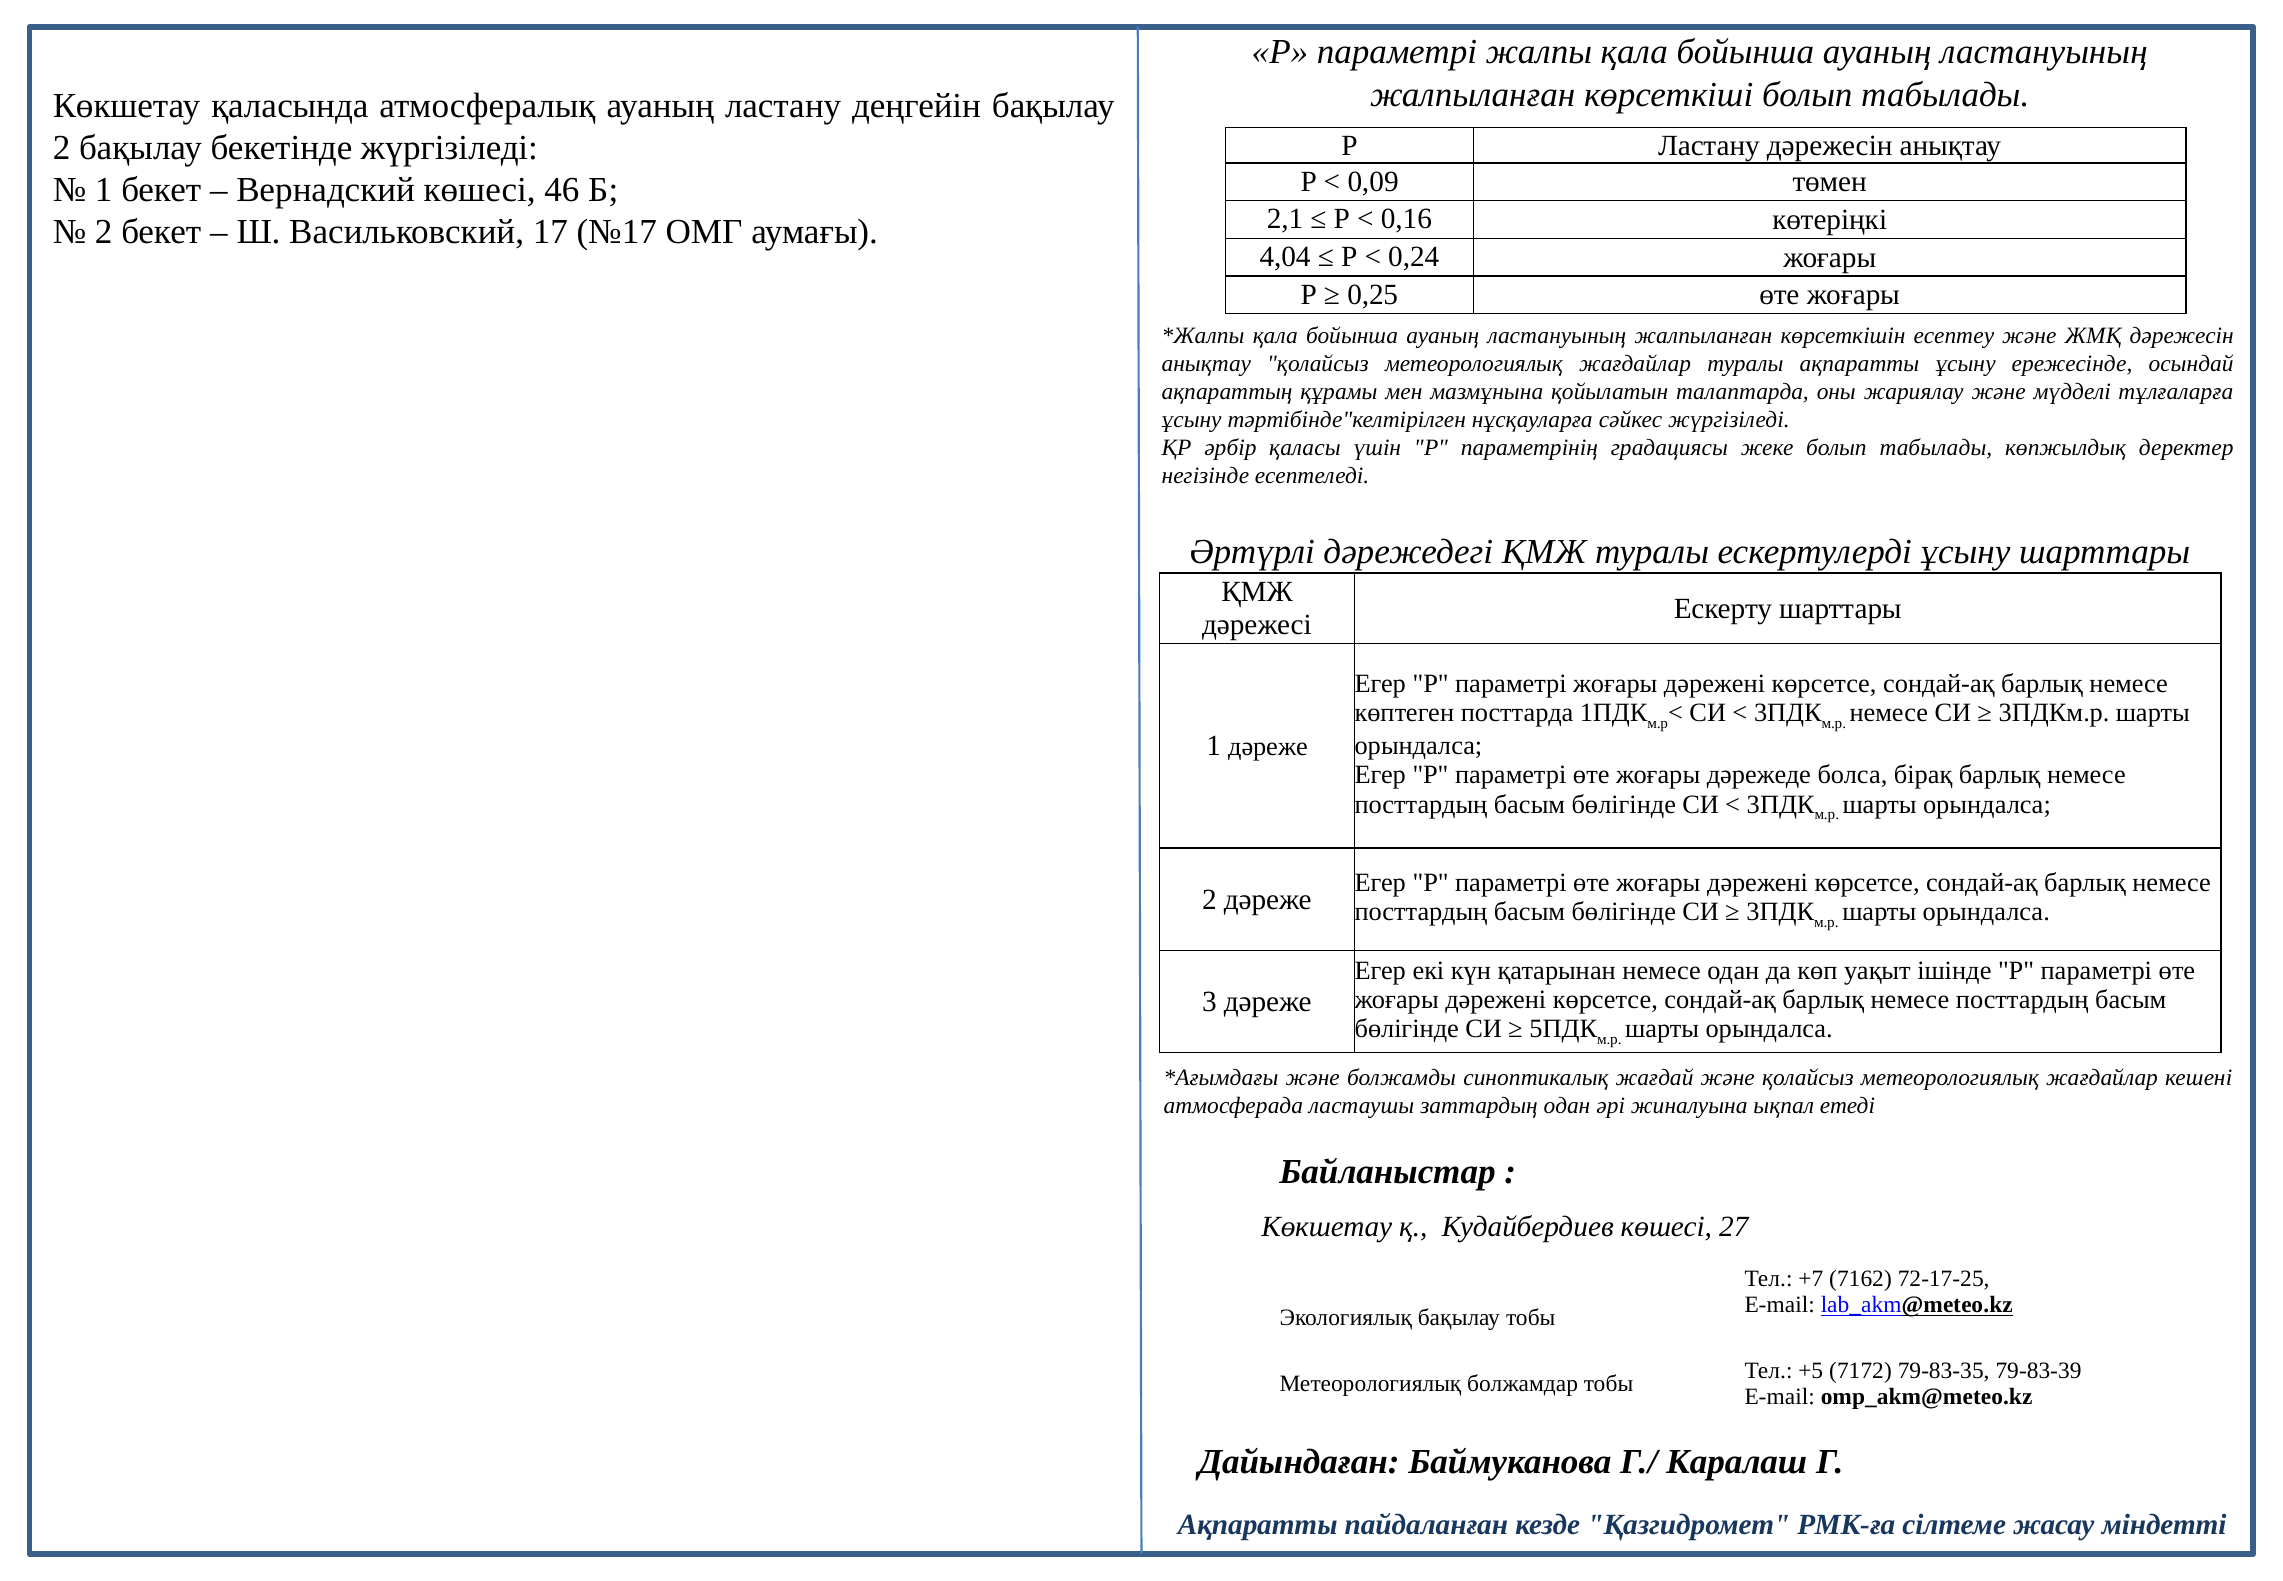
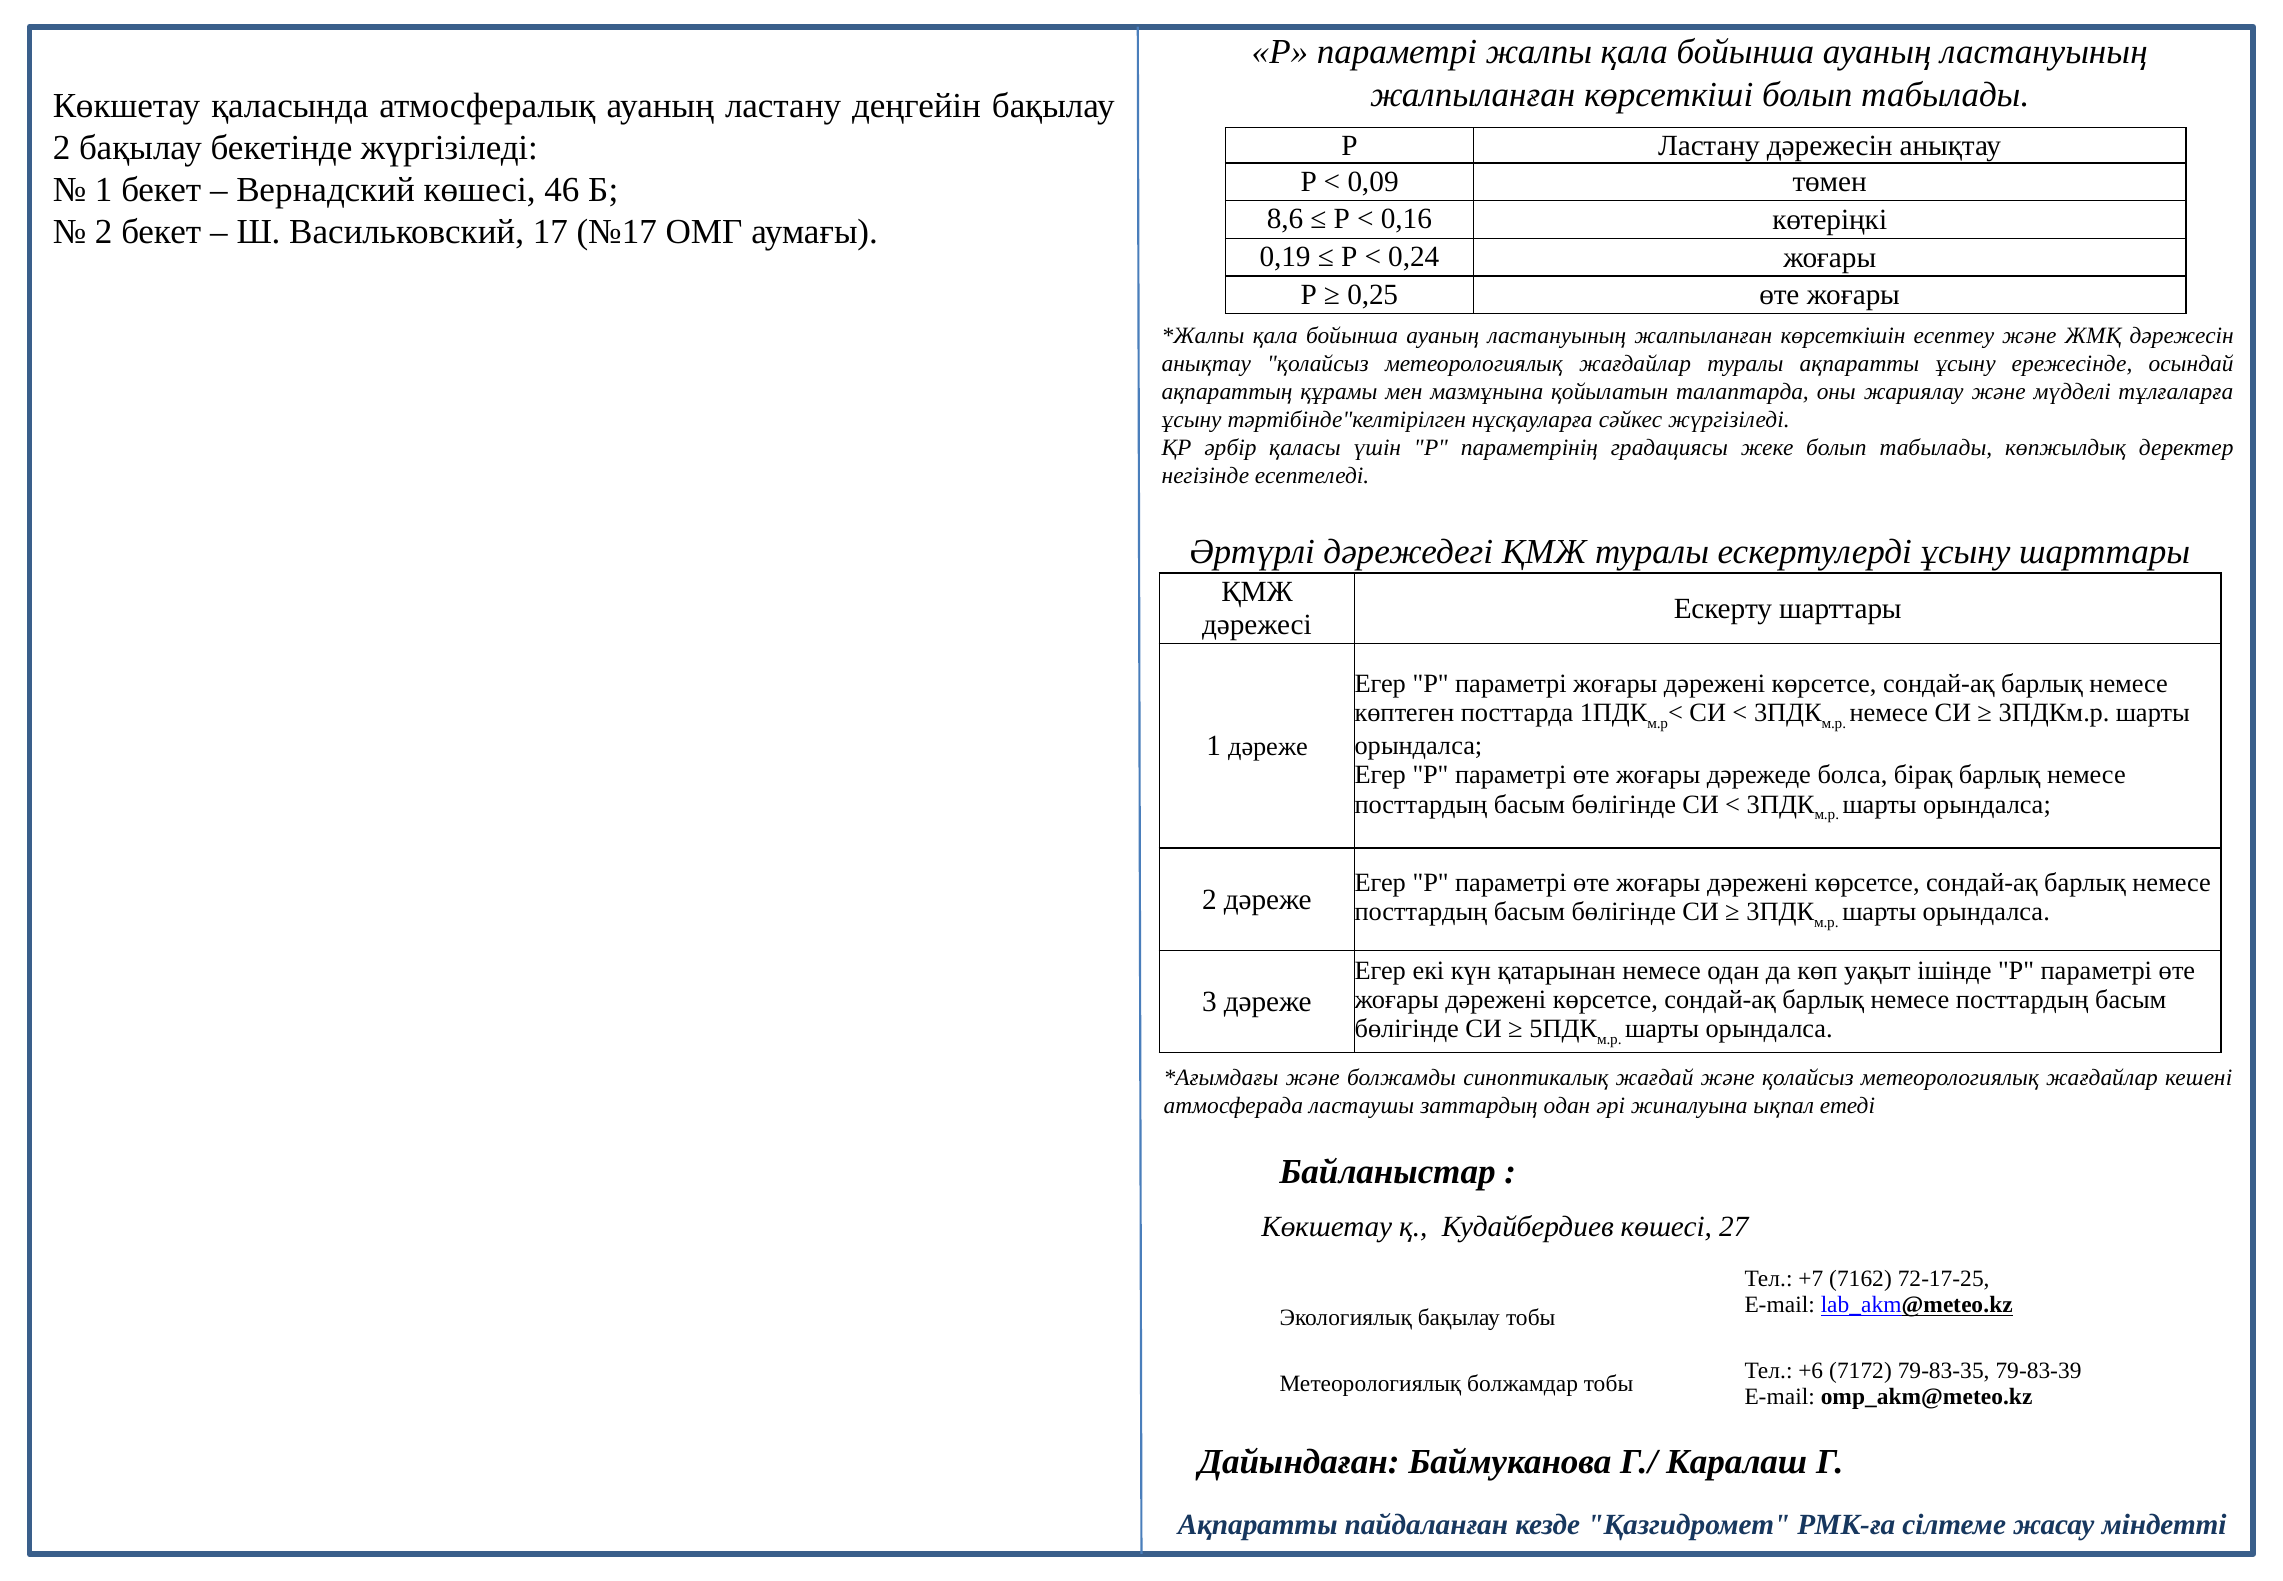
2,1: 2,1 -> 8,6 (1285, 219)
4,04: 4,04 -> 0,19 (1285, 257)
+5: +5 -> +6 (1811, 1370)
